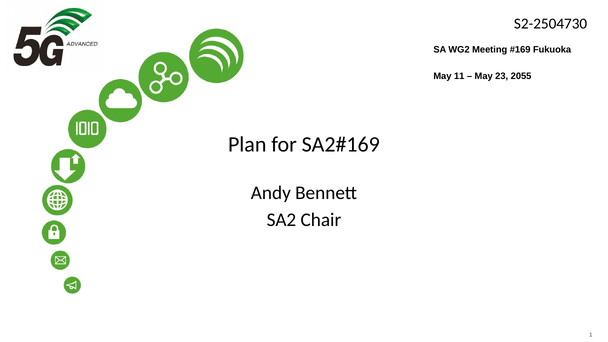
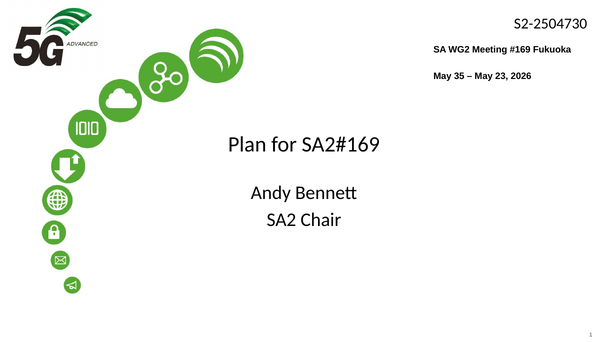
11: 11 -> 35 (459, 76)
2055: 2055 -> 2026 (521, 76)
